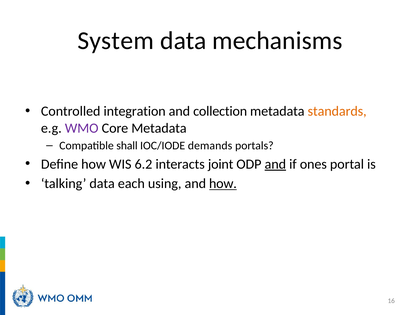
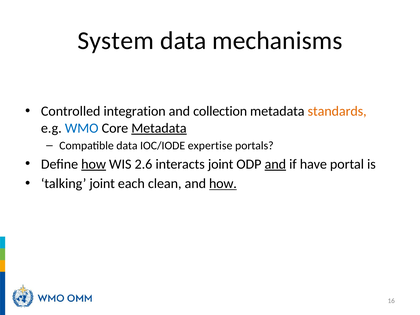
WMO colour: purple -> blue (82, 128)
Metadata underline: none -> present (159, 128)
Compatible shall: shall -> data (127, 146)
demands: demands -> expertise (210, 146)
how underline: none -> present (94, 164)
6.2: 6.2 -> 2.6 (143, 164)
ones: ones -> have (313, 164)
talking data: data -> joint (102, 184)
using: using -> clean (165, 184)
